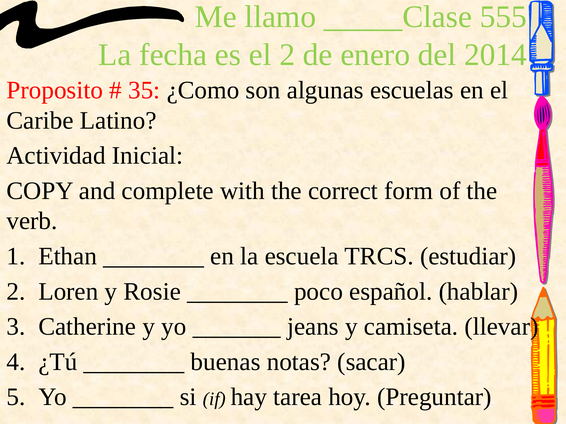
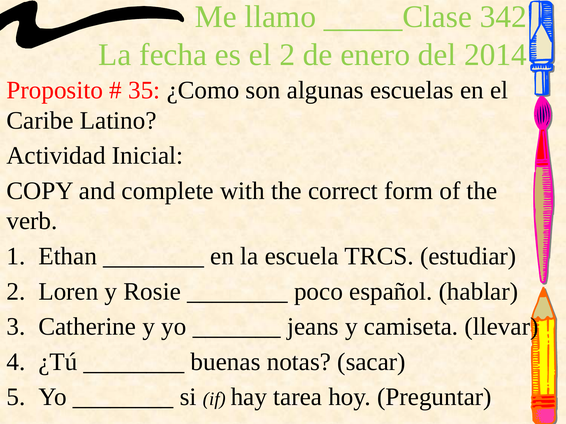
555: 555 -> 342 (503, 17)
